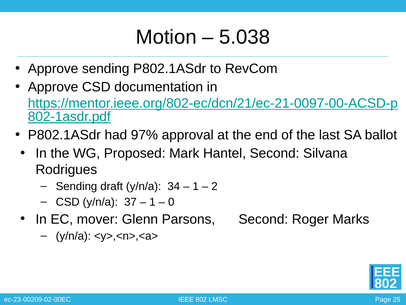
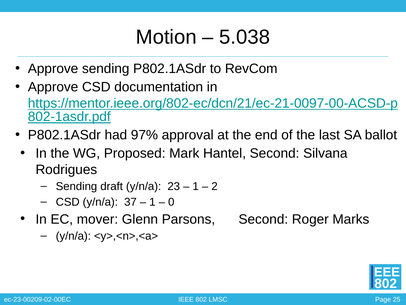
34: 34 -> 23 (174, 186)
